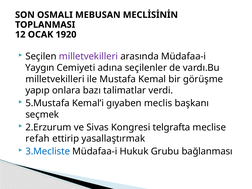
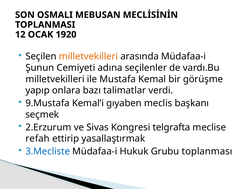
milletvekilleri colour: purple -> orange (88, 56)
Yaygın: Yaygın -> Şunun (40, 68)
5.Mustafa: 5.Mustafa -> 9.Mustafa (48, 103)
bağlanması: bağlanması -> toplanması (207, 151)
